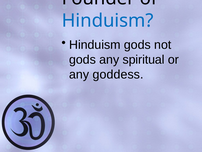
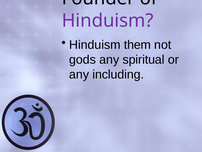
Hinduism colour: blue -> purple (108, 20)
Hinduism gods: gods -> them (137, 45)
goddess: goddess -> including (118, 74)
